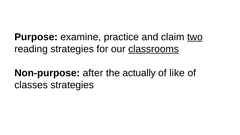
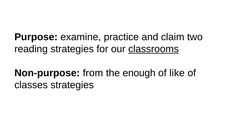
two underline: present -> none (195, 37)
after: after -> from (93, 73)
actually: actually -> enough (139, 73)
